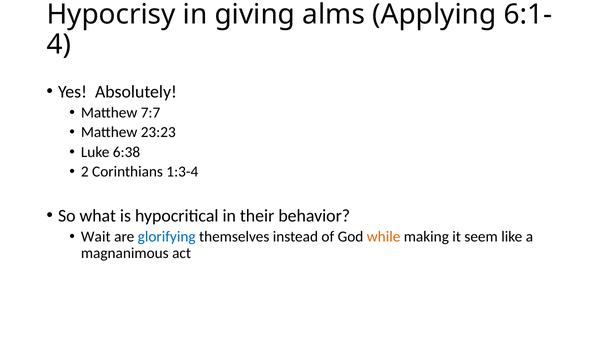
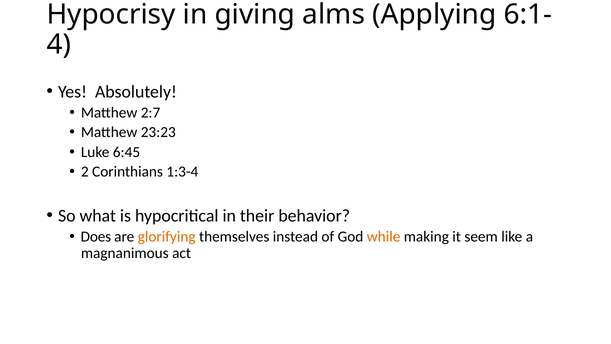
7:7: 7:7 -> 2:7 (151, 113)
6:38: 6:38 -> 6:45 (126, 152)
Wait: Wait -> Does (96, 237)
glorifying colour: blue -> orange (167, 237)
